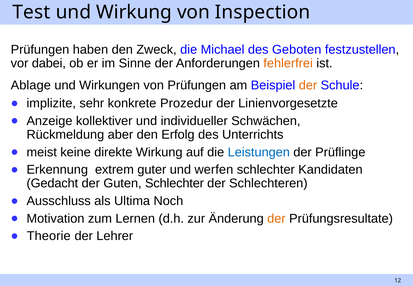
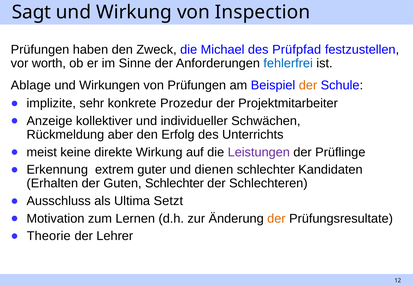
Test: Test -> Sagt (32, 12)
Geboten: Geboten -> Prüfpfad (297, 50)
dabei: dabei -> worth (49, 63)
fehlerfrei colour: orange -> blue (288, 63)
Linienvorgesetzte: Linienvorgesetzte -> Projektmitarbeiter (288, 103)
Leistungen colour: blue -> purple (259, 152)
werfen: werfen -> dienen (214, 170)
Gedacht: Gedacht -> Erhalten (52, 183)
Noch: Noch -> Setzt (168, 201)
